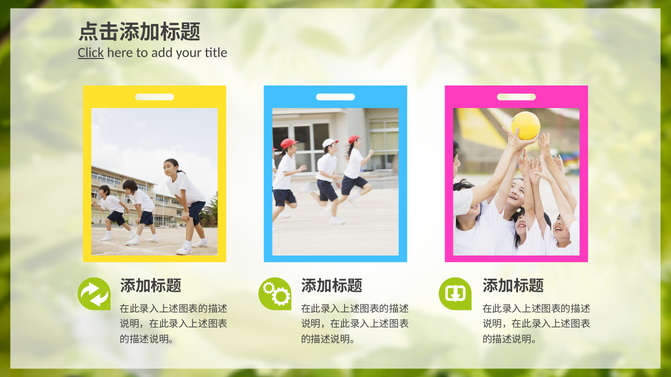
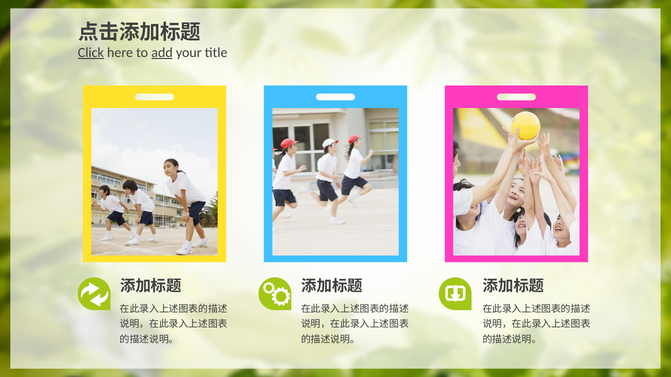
add underline: none -> present (162, 53)
